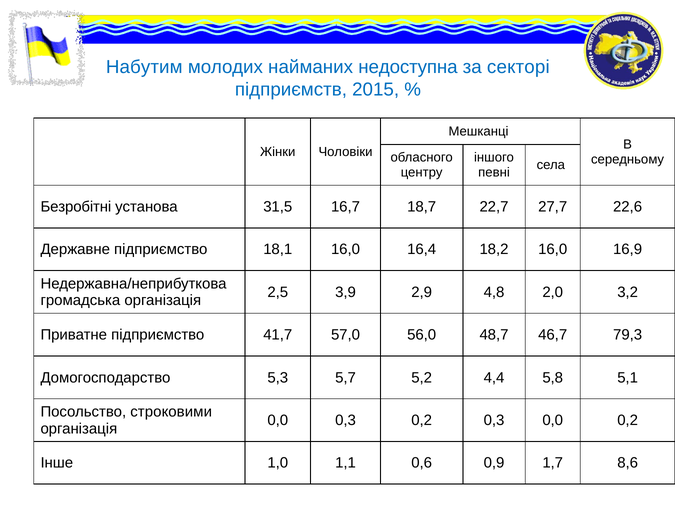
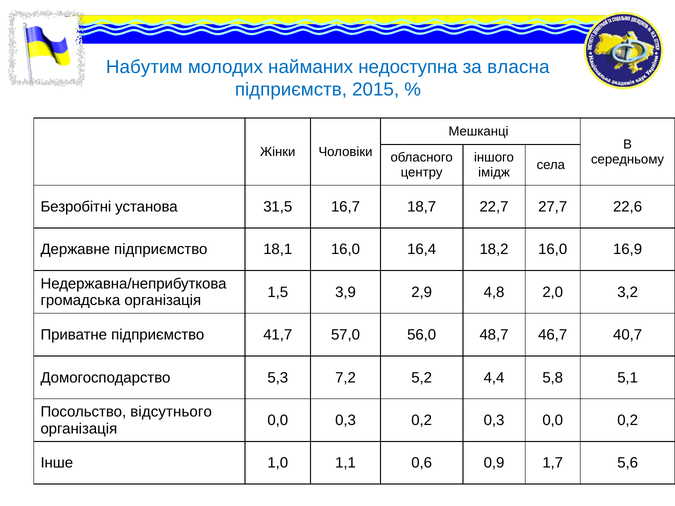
секторі: секторі -> власна (518, 67)
певні: певні -> імідж (494, 172)
2,5: 2,5 -> 1,5 (278, 292)
79,3: 79,3 -> 40,7 (628, 335)
5,7: 5,7 -> 7,2 (346, 378)
строковими: строковими -> відсутнього (171, 412)
8,6: 8,6 -> 5,6 (628, 463)
